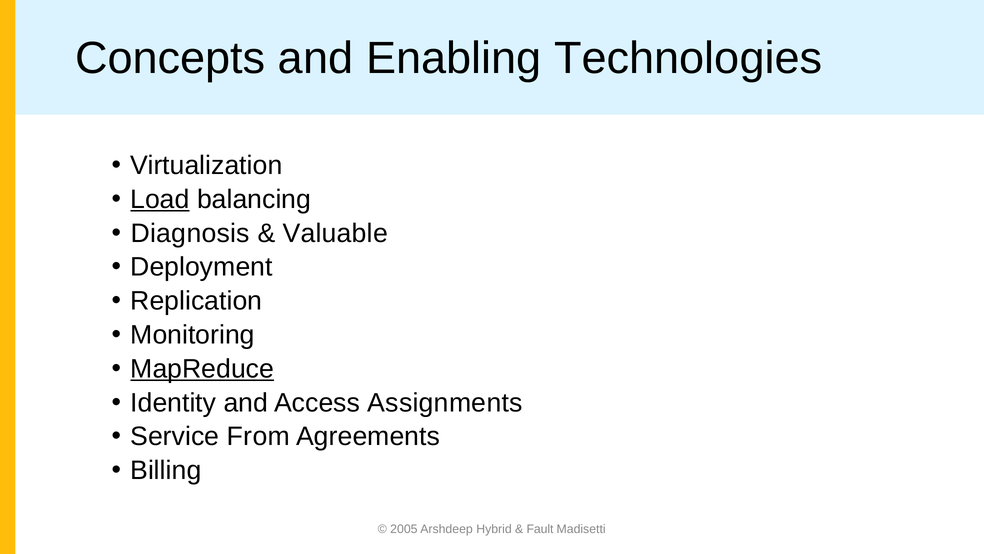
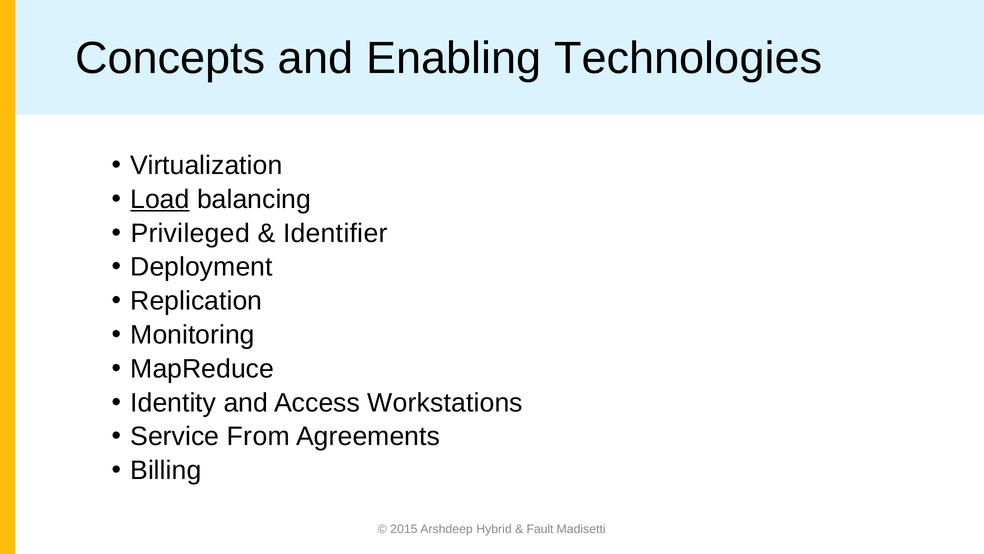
Diagnosis: Diagnosis -> Privileged (190, 233)
Valuable: Valuable -> Identifier (335, 233)
MapReduce underline: present -> none (202, 369)
Assignments: Assignments -> Workstations (445, 402)
2005: 2005 -> 2015 (404, 529)
